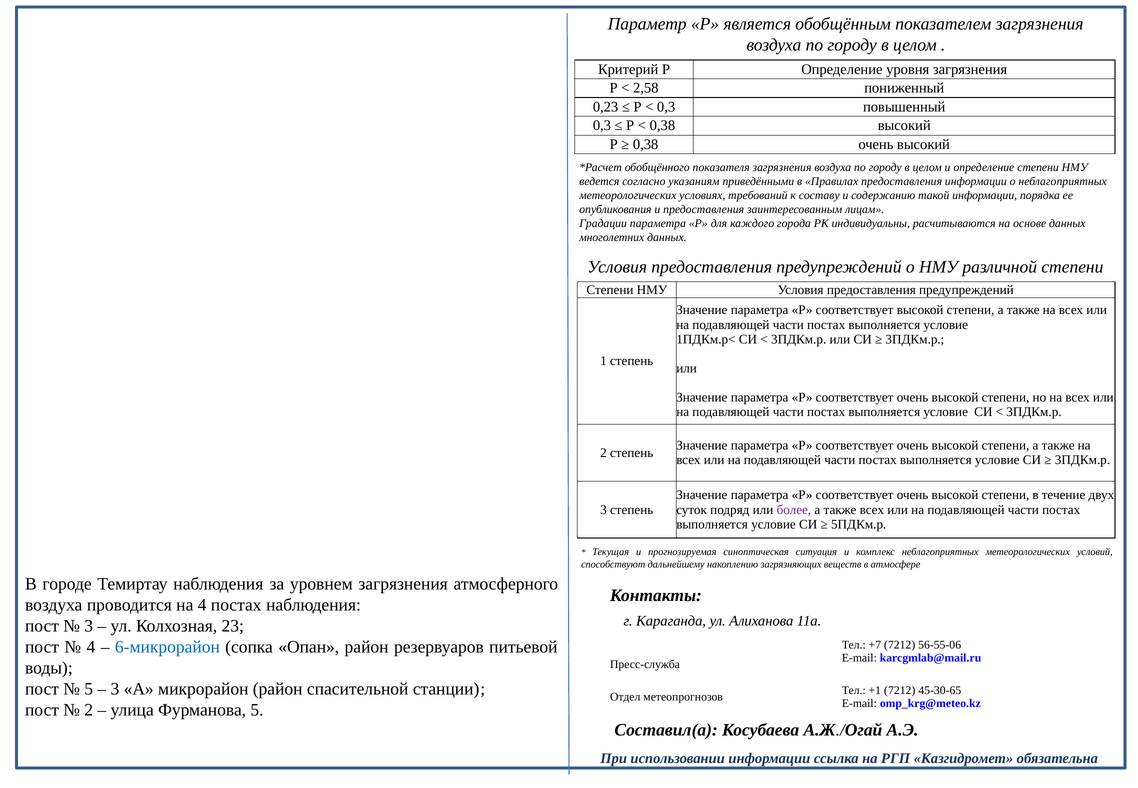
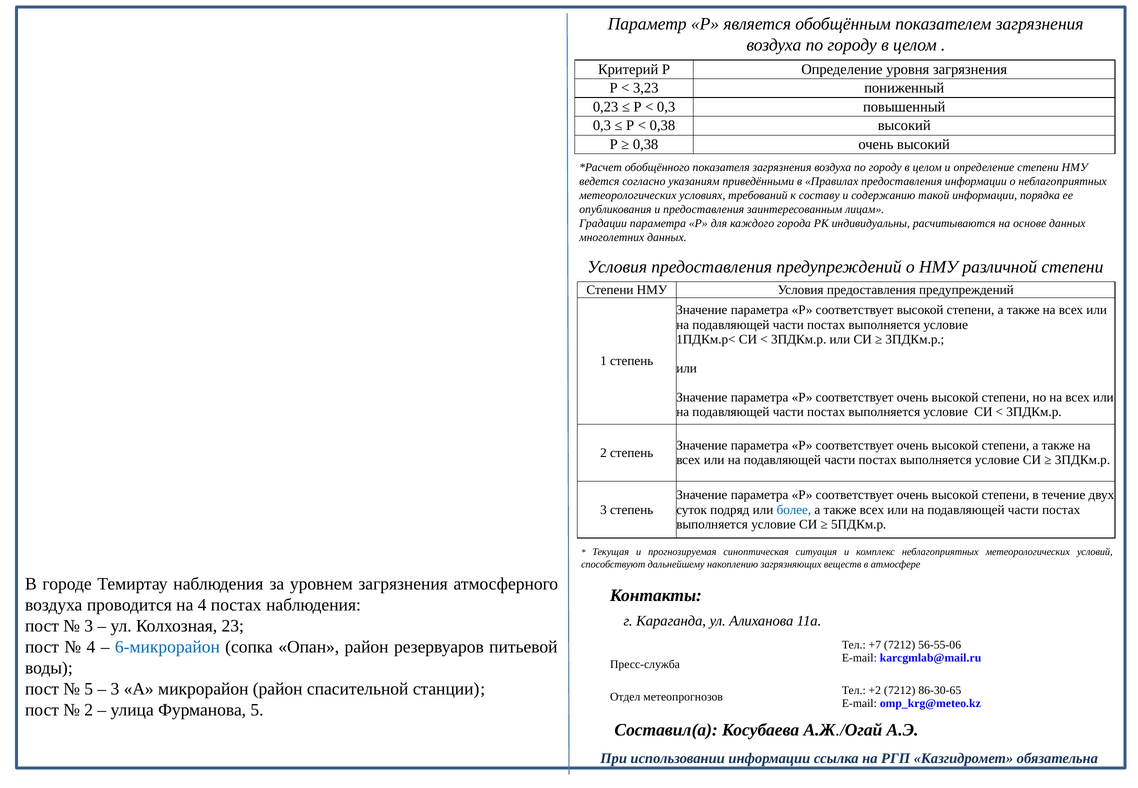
2,58: 2,58 -> 3,23 (646, 88)
более colour: purple -> blue (794, 510)
+1: +1 -> +2 (875, 690)
45-30-65: 45-30-65 -> 86-30-65 (940, 690)
